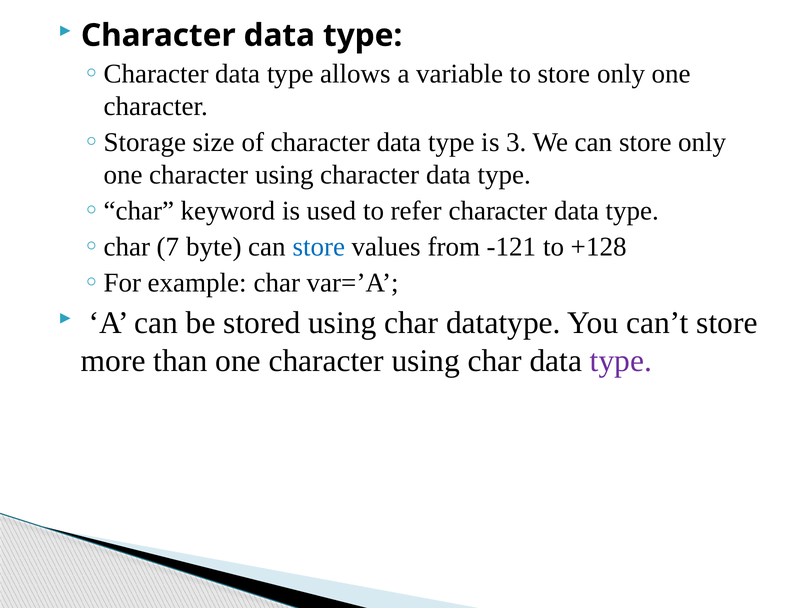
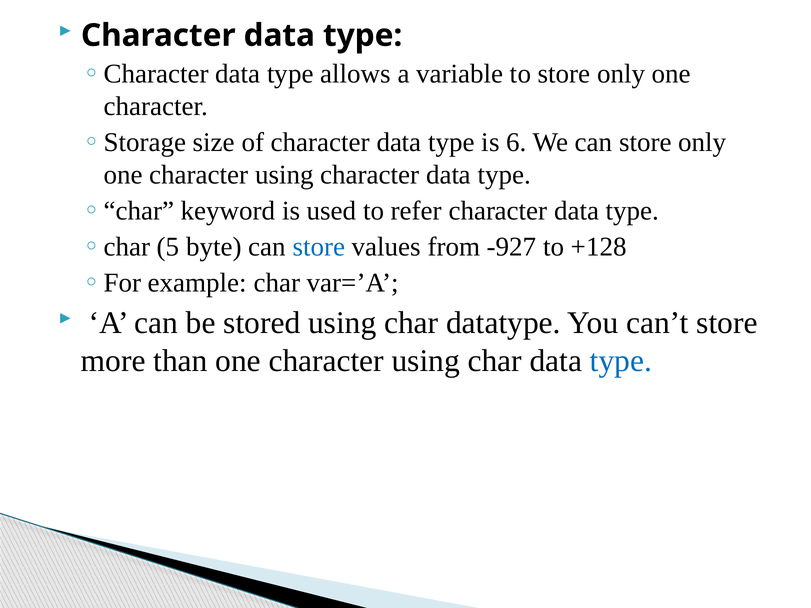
3: 3 -> 6 (516, 142)
7: 7 -> 5 (168, 247)
-121: -121 -> -927 (512, 247)
type colour: purple -> blue (621, 361)
